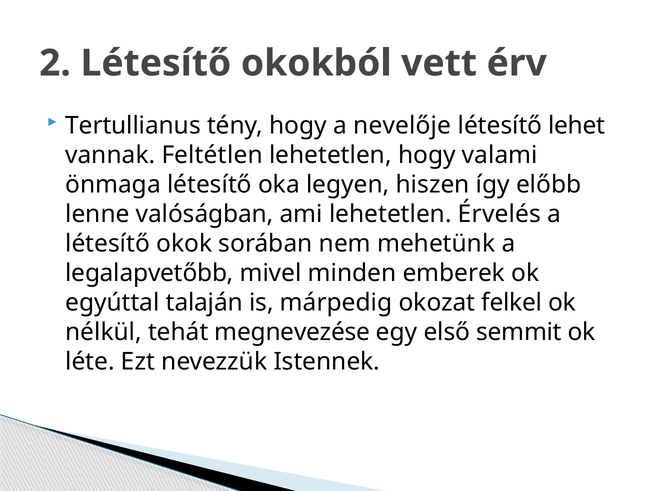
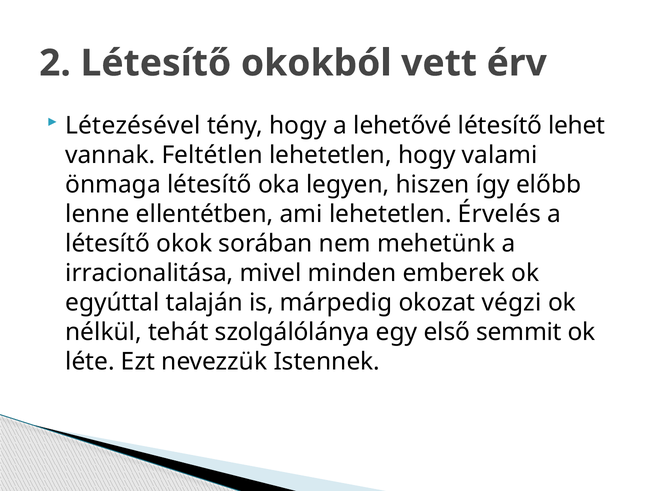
Tertullianus: Tertullianus -> Létezésével (133, 126)
nevelője: nevelője -> lehetővé (402, 126)
valóságban: valóságban -> ellentétben (205, 214)
legalapvetőbb: legalapvetőbb -> irracionalitása (149, 273)
felkel: felkel -> végzi (512, 302)
megnevezése: megnevezése -> szolgálólánya (292, 332)
